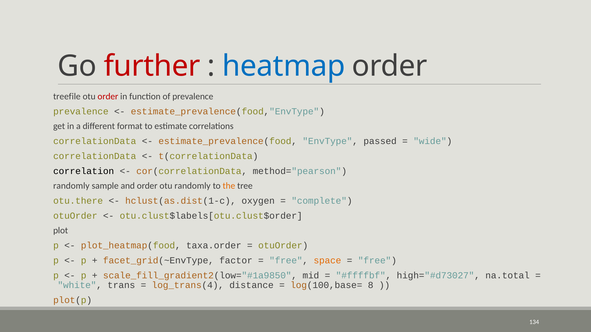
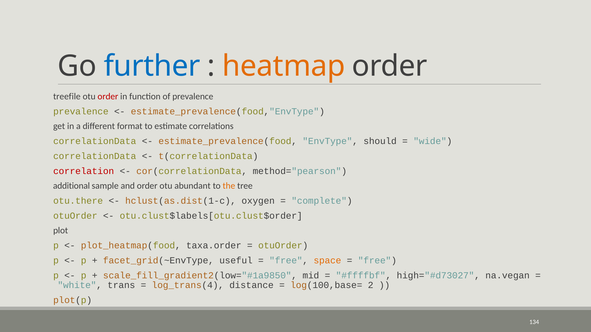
further colour: red -> blue (152, 66)
heatmap colour: blue -> orange (284, 66)
passed: passed -> should (380, 141)
correlation colour: black -> red (84, 171)
randomly: randomly -> additional (71, 186)
otu randomly: randomly -> abundant (193, 186)
factor: factor -> useful (236, 261)
na.total: na.total -> na.vegan (508, 276)
8: 8 -> 2 (371, 286)
